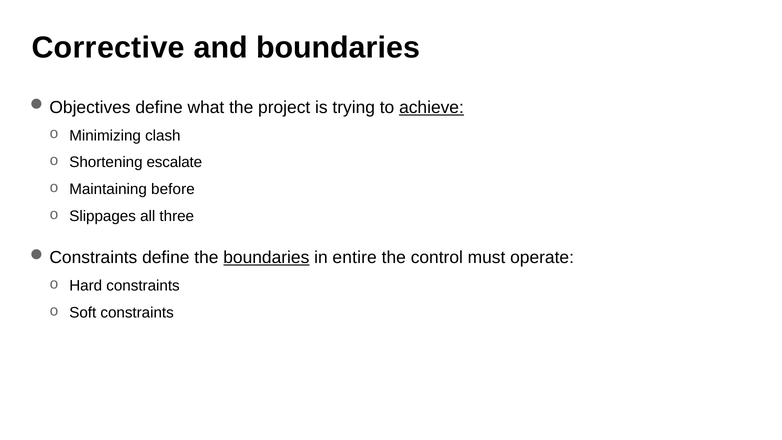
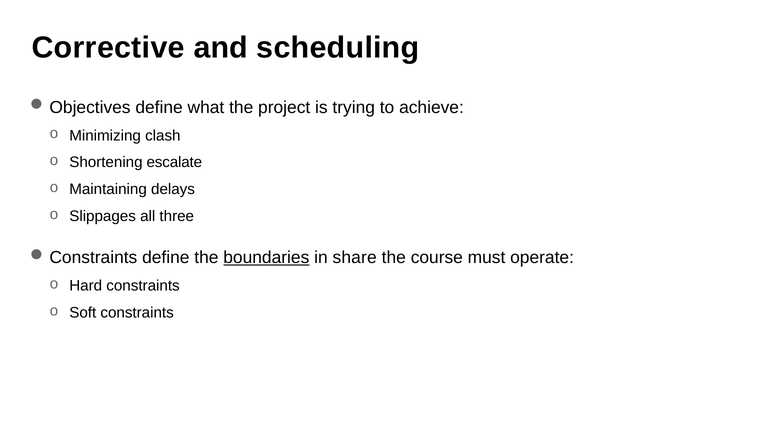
and boundaries: boundaries -> scheduling (338, 48)
achieve underline: present -> none (431, 107)
before: before -> delays (173, 189)
entire: entire -> share (355, 258)
control: control -> course (437, 258)
